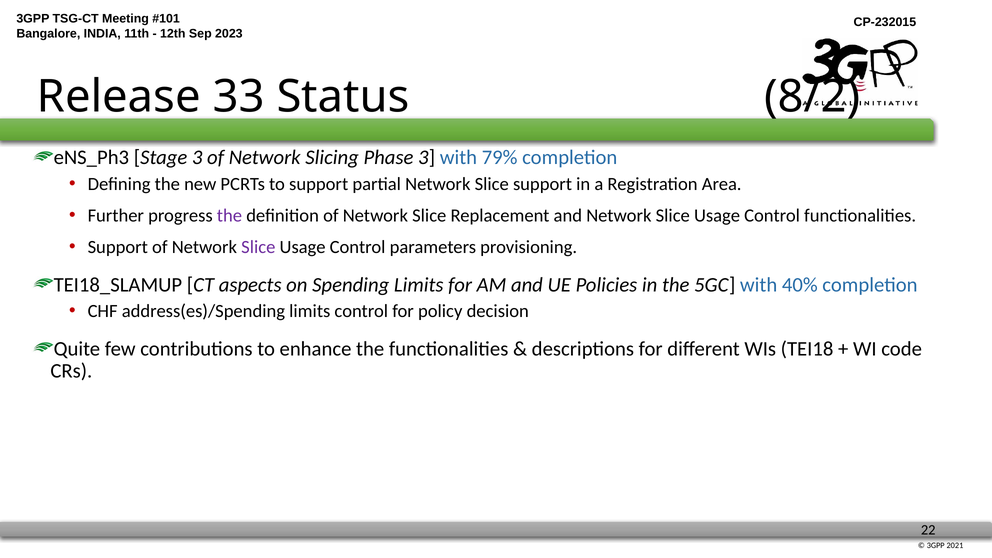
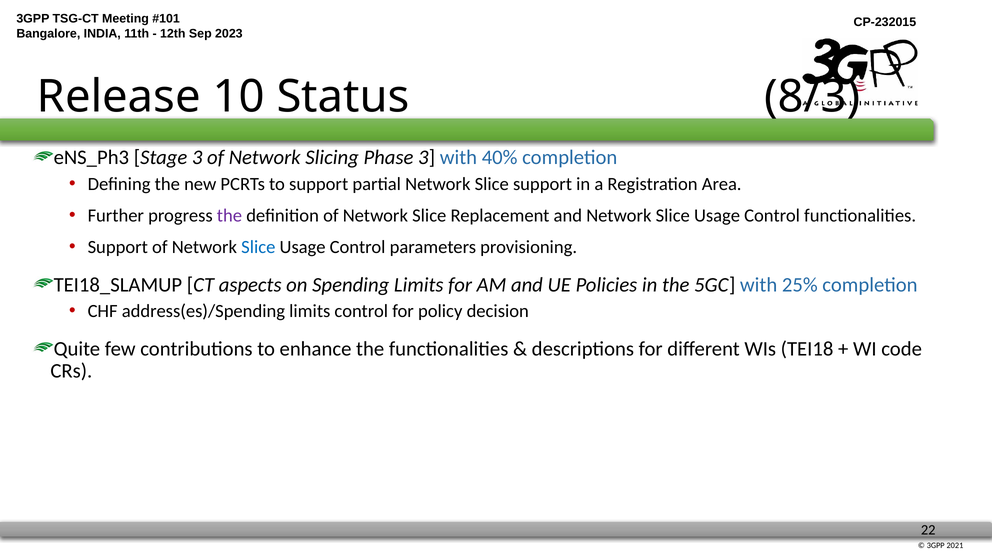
33: 33 -> 10 (239, 97)
8/2: 8/2 -> 8/3 (812, 97)
79%: 79% -> 40% (500, 158)
Slice colour: purple -> blue (258, 247)
40%: 40% -> 25% (800, 285)
